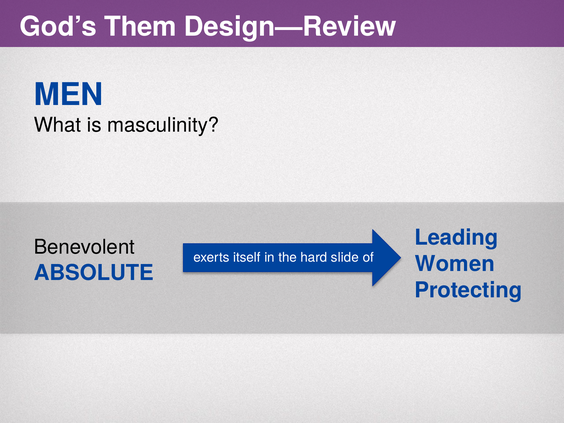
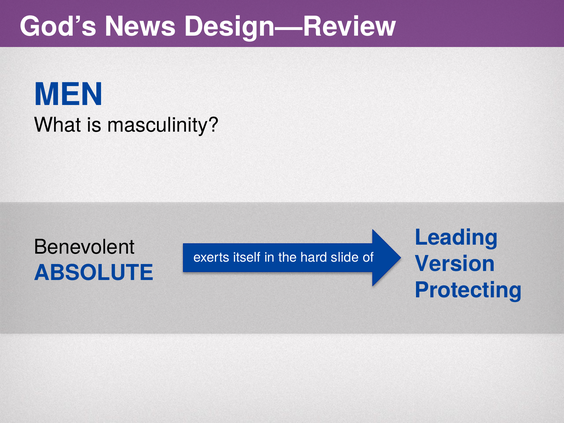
Them: Them -> News (140, 27)
Women: Women -> Version (455, 264)
